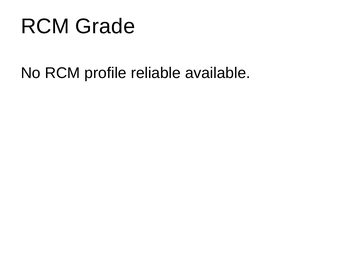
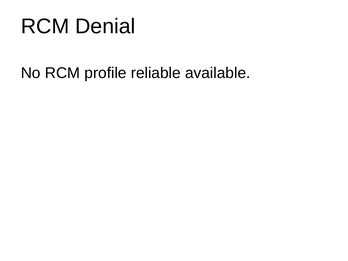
Grade: Grade -> Denial (105, 26)
